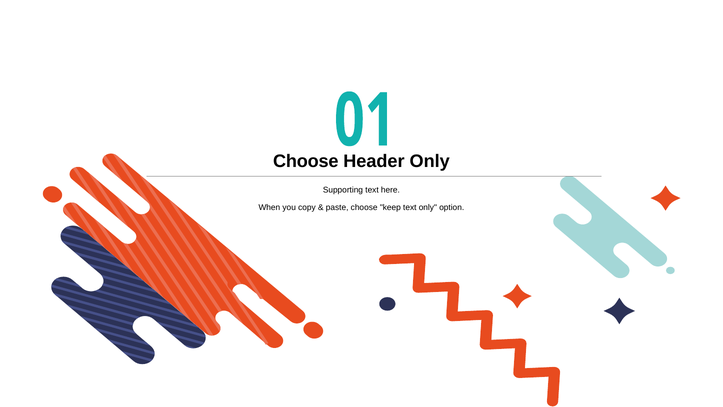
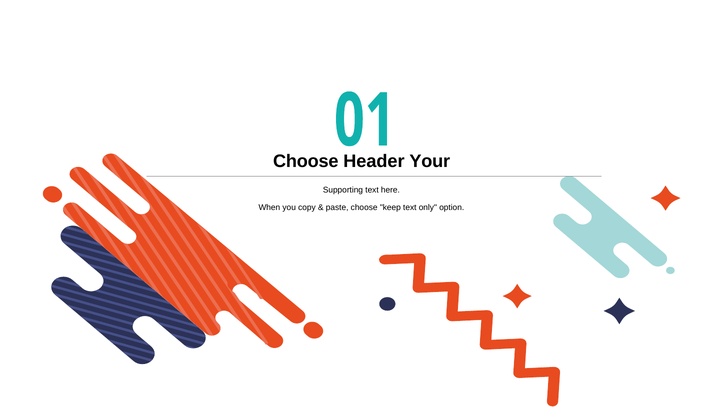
Header Only: Only -> Your (430, 161)
